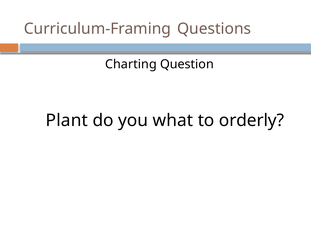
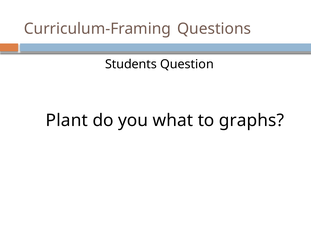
Charting: Charting -> Students (131, 64)
orderly: orderly -> graphs (251, 121)
